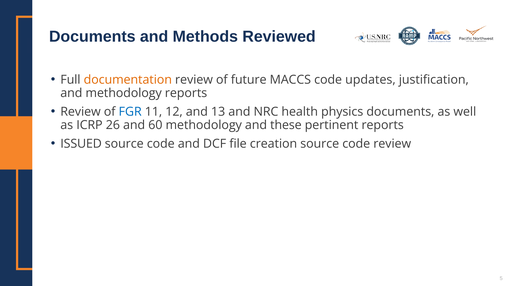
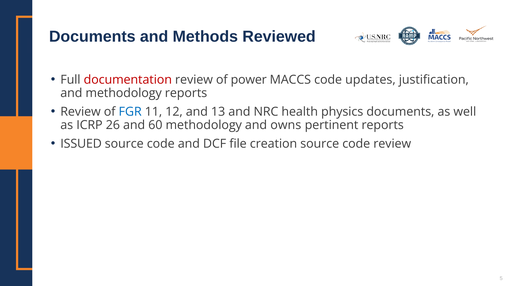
documentation colour: orange -> red (128, 80)
future: future -> power (249, 80)
these: these -> owns (286, 125)
